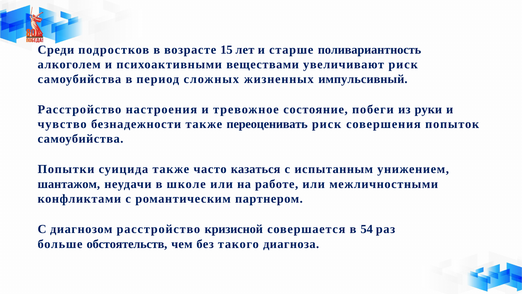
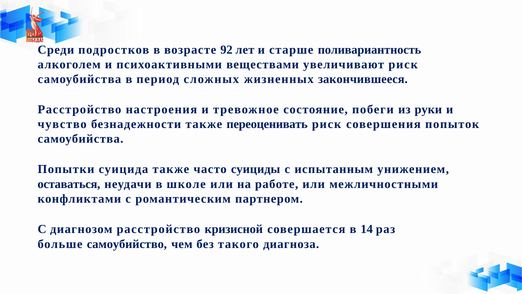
15: 15 -> 92 (226, 50)
импульсивный: импульсивный -> закончившееся (363, 79)
казаться: казаться -> суициды (256, 169)
шантажом: шантажом -> оставаться (69, 184)
54: 54 -> 14 (367, 229)
обстоятельств: обстоятельств -> самоубийство (127, 244)
